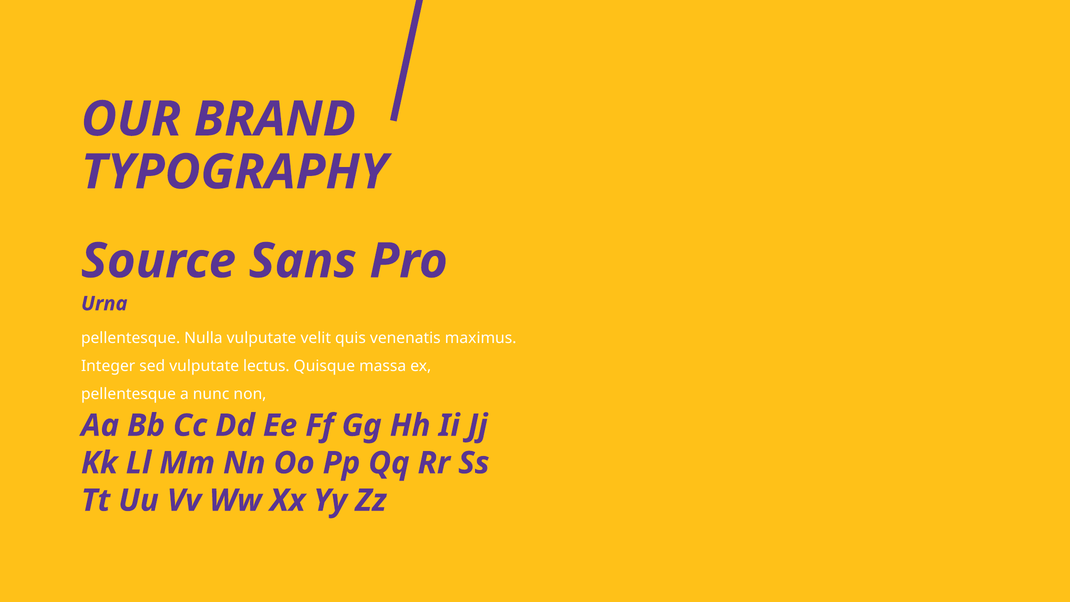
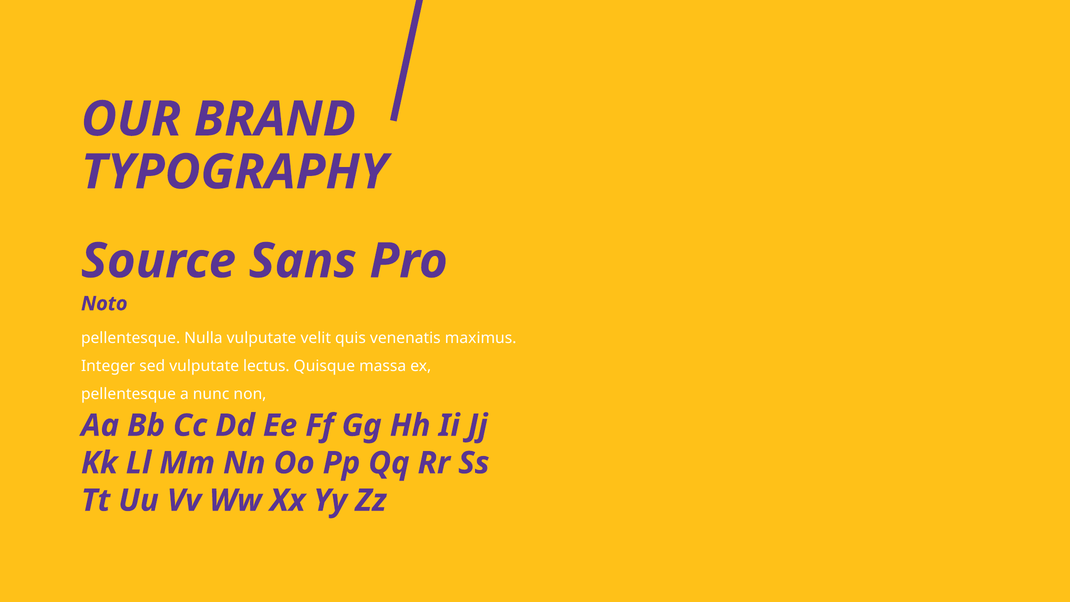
Urna: Urna -> Noto (104, 304)
